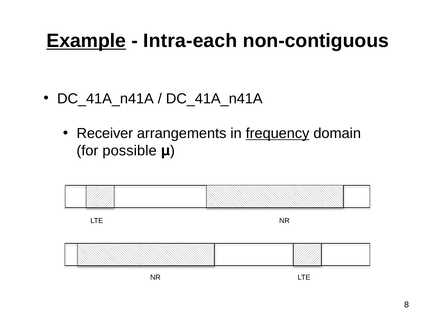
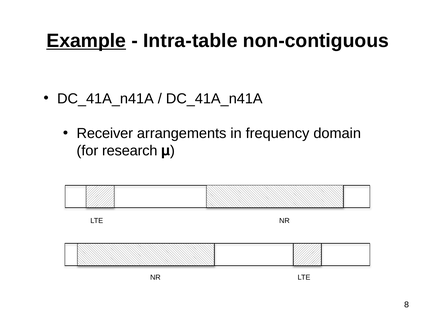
Intra-each: Intra-each -> Intra-table (190, 41)
frequency underline: present -> none (278, 133)
possible: possible -> research (130, 151)
